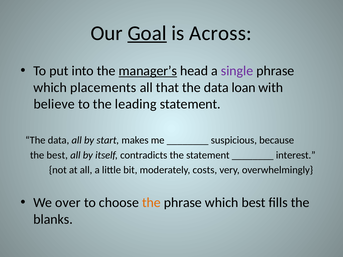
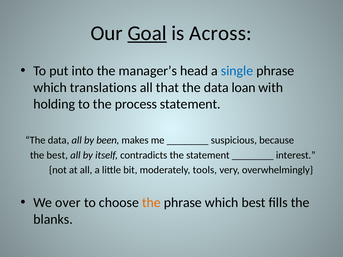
manager’s underline: present -> none (148, 71)
single colour: purple -> blue (237, 71)
placements: placements -> translations (103, 88)
believe: believe -> holding (54, 104)
leading: leading -> process (136, 104)
start: start -> been (108, 140)
costs: costs -> tools (205, 170)
